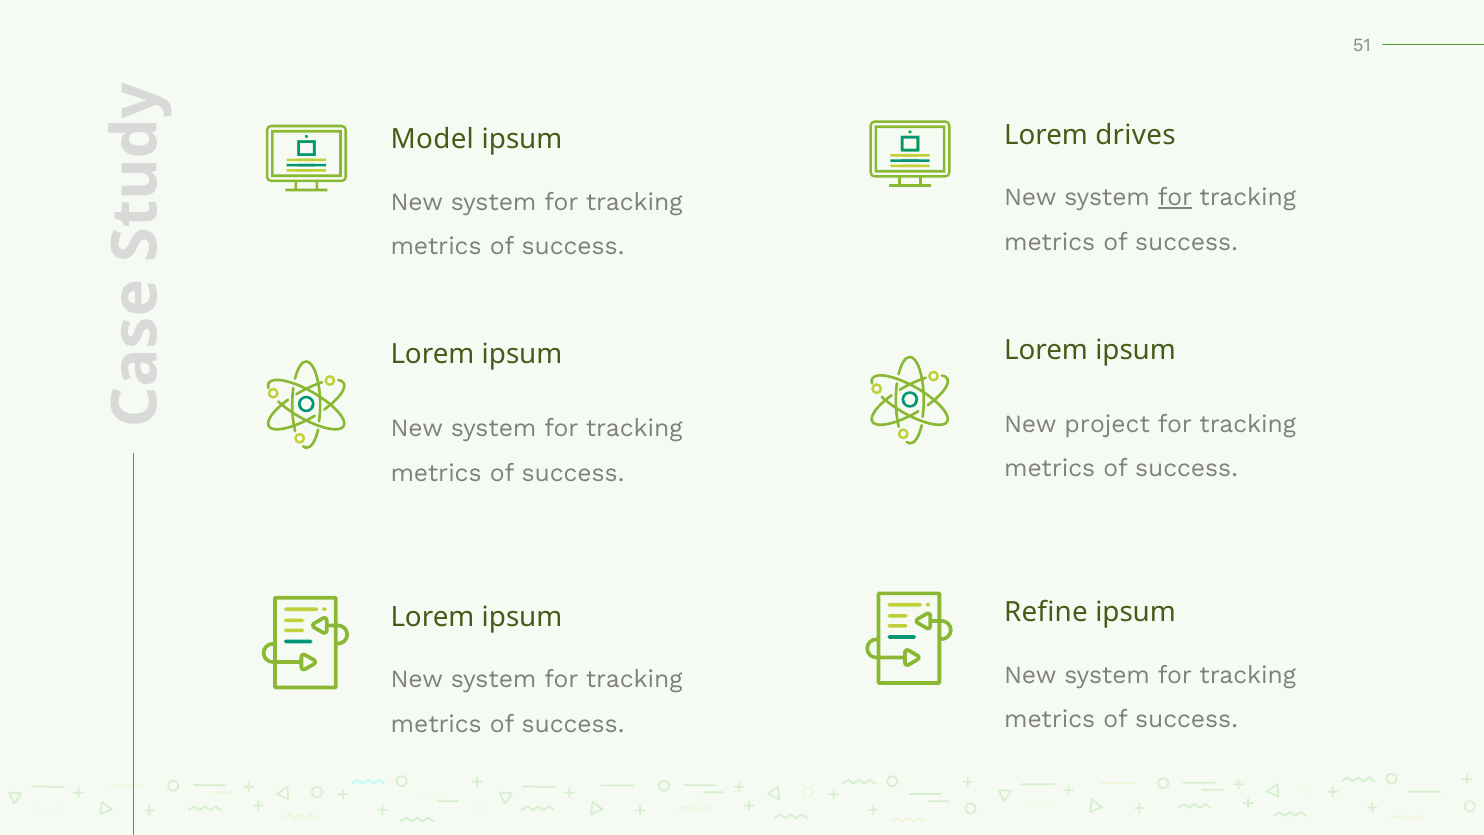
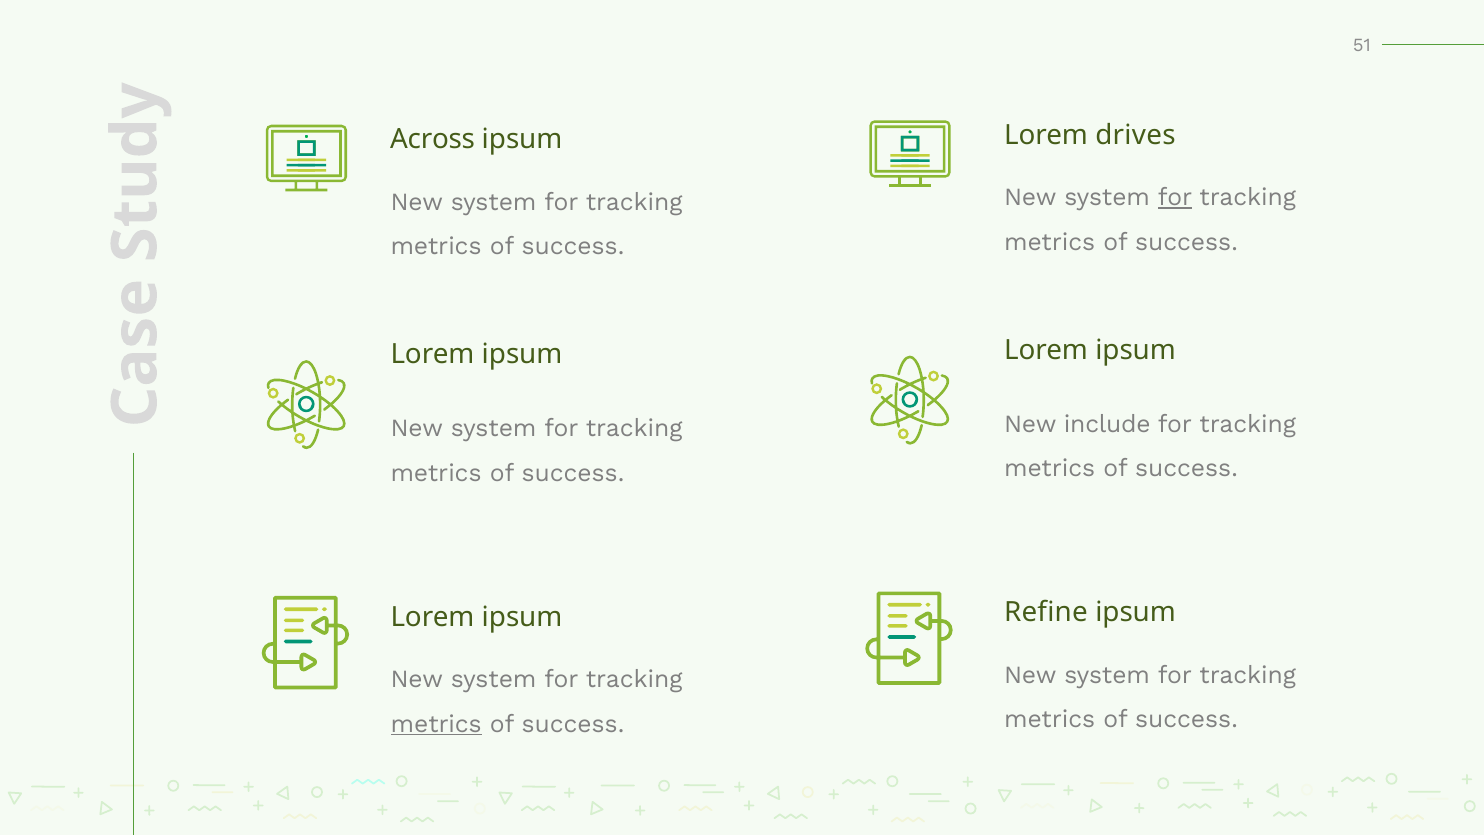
Model: Model -> Across (433, 140)
project: project -> include (1107, 424)
metrics underline: none -> present (436, 724)
